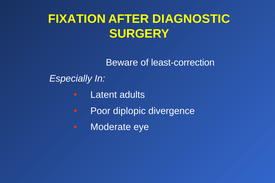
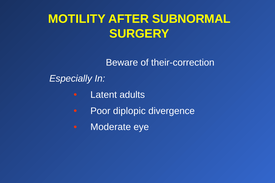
FIXATION: FIXATION -> MOTILITY (77, 19)
DIAGNOSTIC: DIAGNOSTIC -> SUBNORMAL (191, 19)
least-correction: least-correction -> their-correction (183, 63)
